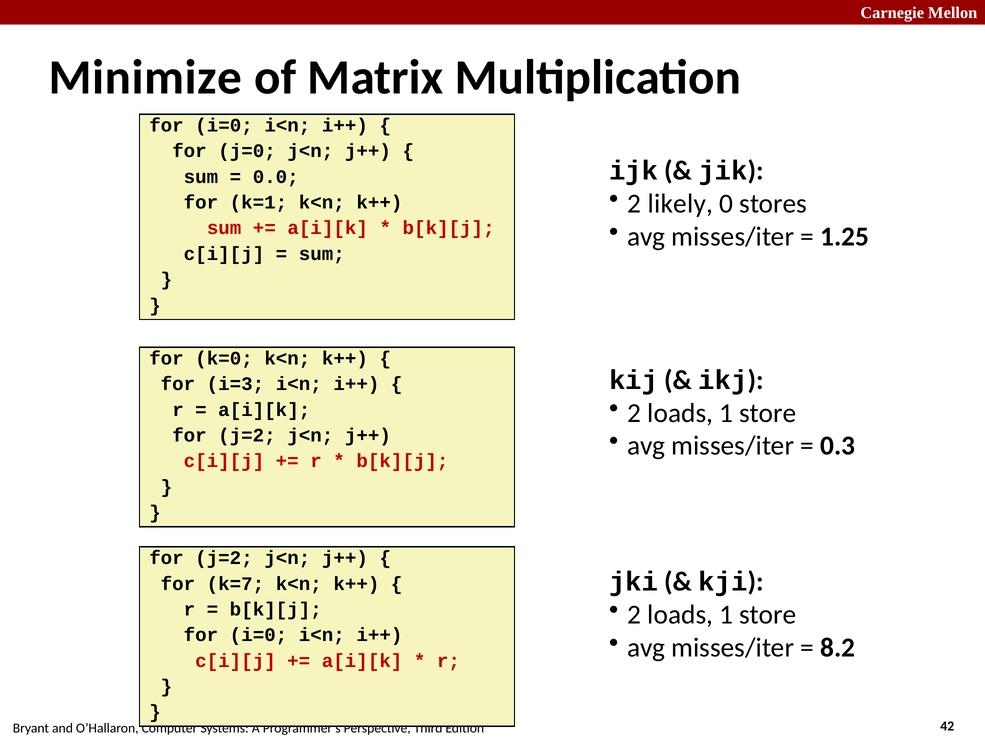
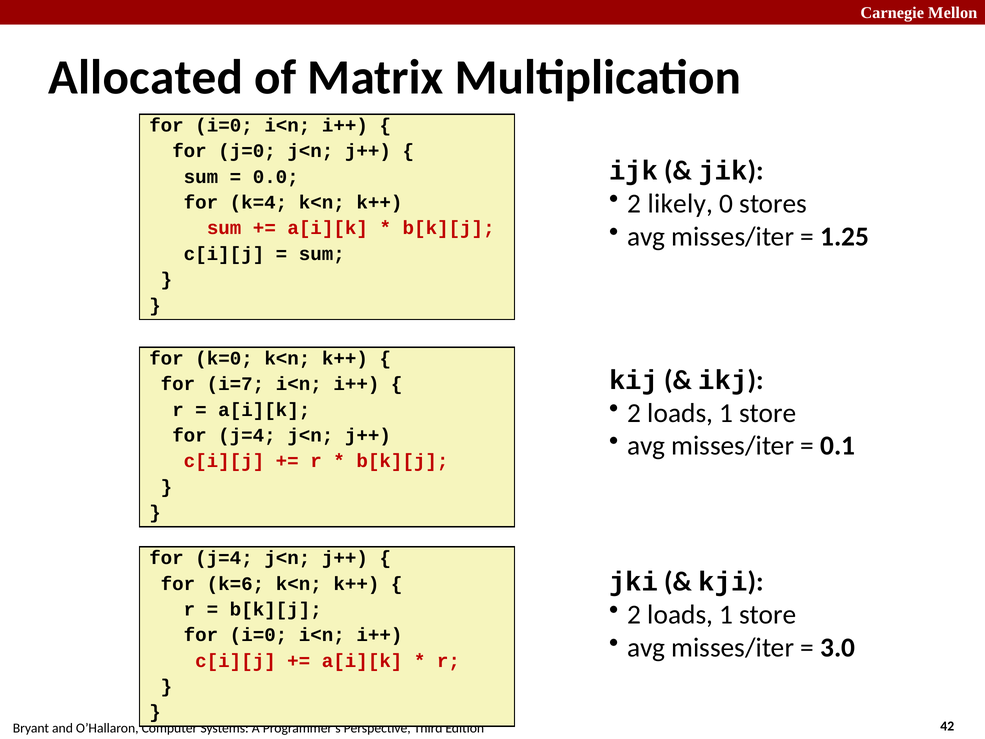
Minimize: Minimize -> Allocated (146, 77)
k=1: k=1 -> k=4 (258, 202)
i=3: i=3 -> i=7 (235, 384)
j=2: j=2 -> j=4 (247, 435)
0.3: 0.3 -> 0.1 (838, 446)
j=2: j=2 -> j=4 (224, 558)
k=7: k=7 -> k=6 (235, 584)
8.2: 8.2 -> 3.0 (838, 647)
